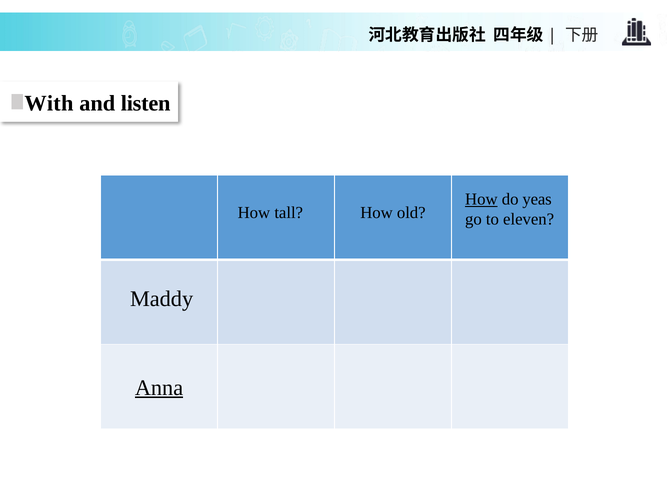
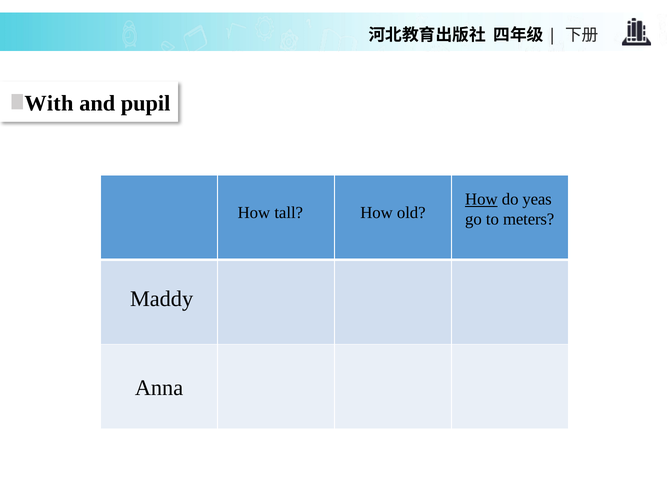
listen: listen -> pupil (146, 103)
eleven: eleven -> meters (529, 219)
Anna underline: present -> none (159, 388)
